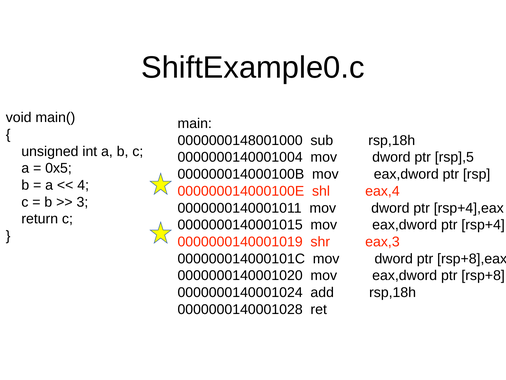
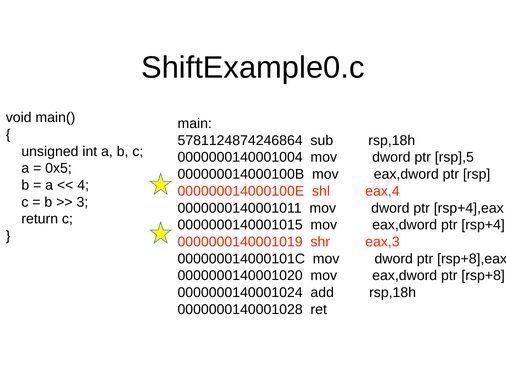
0000000148001000: 0000000148001000 -> 5781124874246864 (240, 140)
